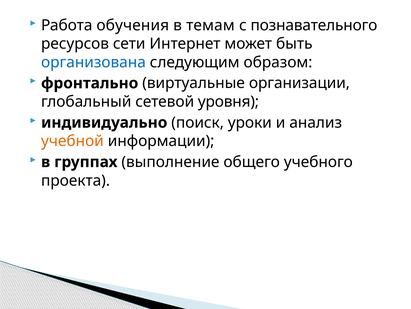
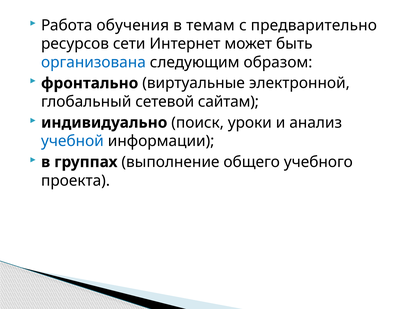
познавательного: познавательного -> предварительно (314, 25)
организации: организации -> электронной (299, 83)
уровня: уровня -> сайтам (228, 102)
учебной colour: orange -> blue (72, 141)
